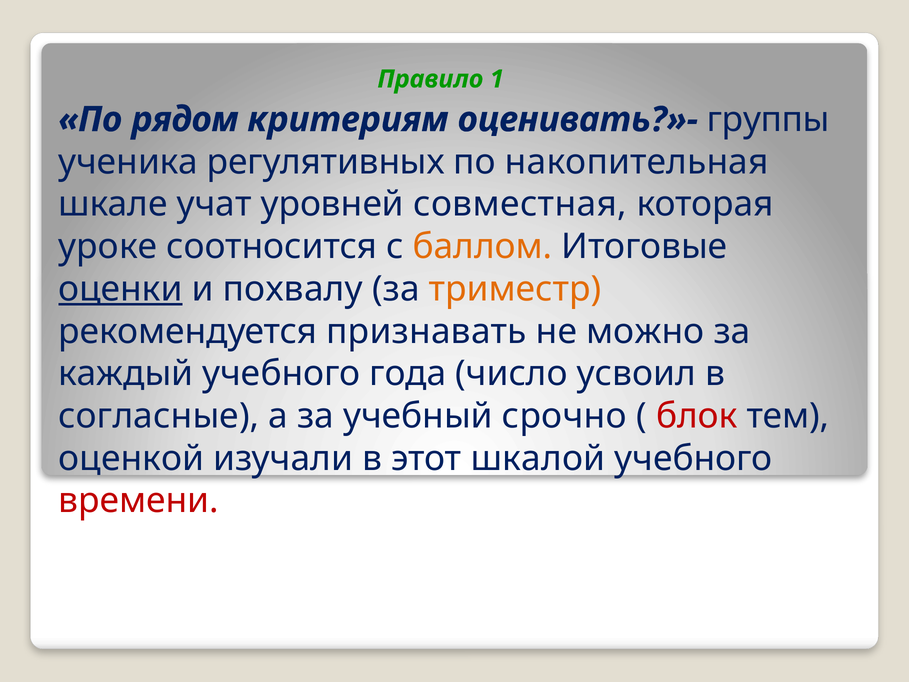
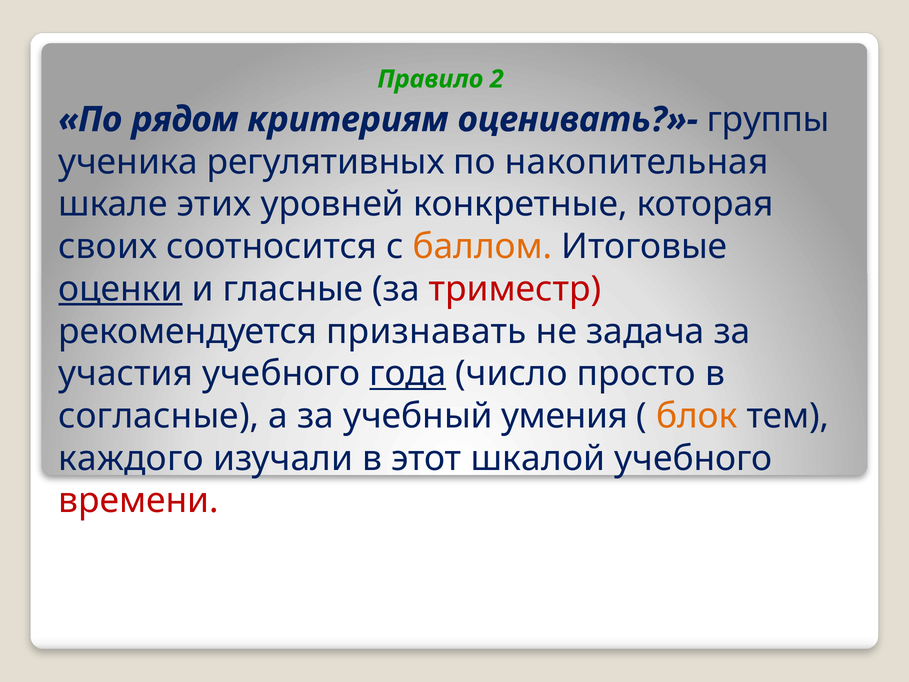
1: 1 -> 2 (497, 79)
учат: учат -> этих (214, 204)
совместная: совместная -> конкретные (520, 204)
уроке: уроке -> своих (108, 247)
похвалу: похвалу -> гласные (293, 289)
триместр colour: orange -> red (515, 289)
можно: можно -> задача (645, 331)
каждый: каждый -> участия (126, 374)
года underline: none -> present (408, 374)
усвоил: усвоил -> просто (636, 374)
срочно: срочно -> умения (565, 416)
блок colour: red -> orange (697, 416)
оценкой: оценкой -> каждого (131, 458)
